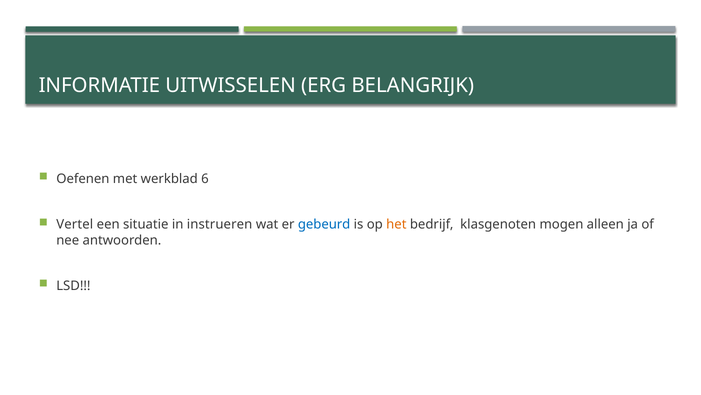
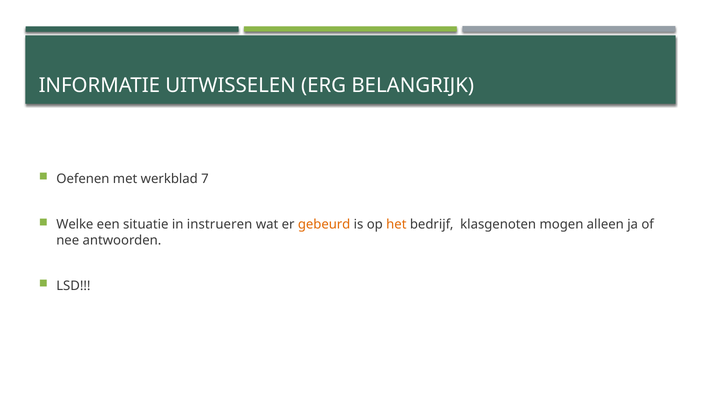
6: 6 -> 7 (205, 179)
Vertel: Vertel -> Welke (75, 224)
gebeurd colour: blue -> orange (324, 224)
